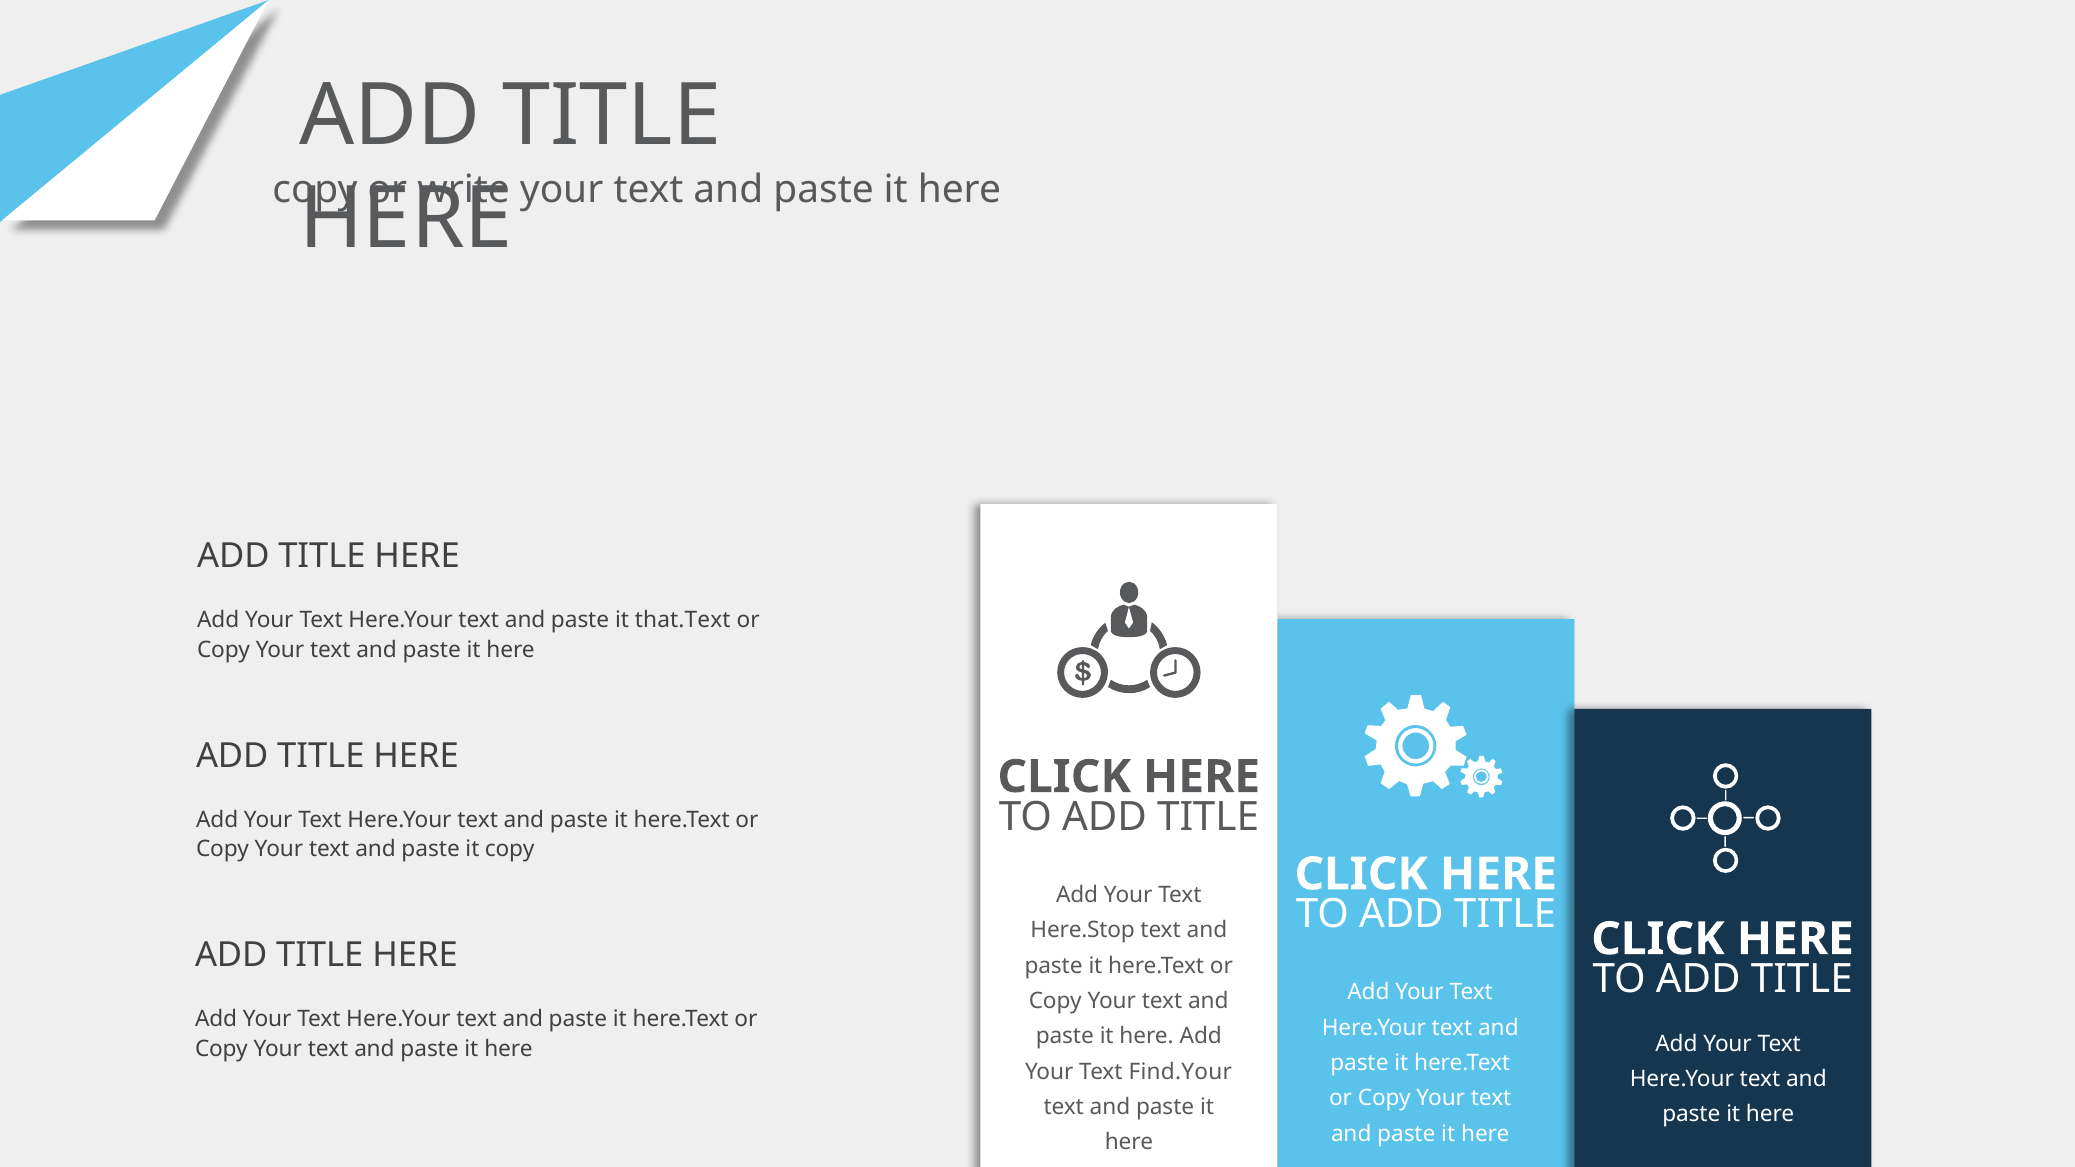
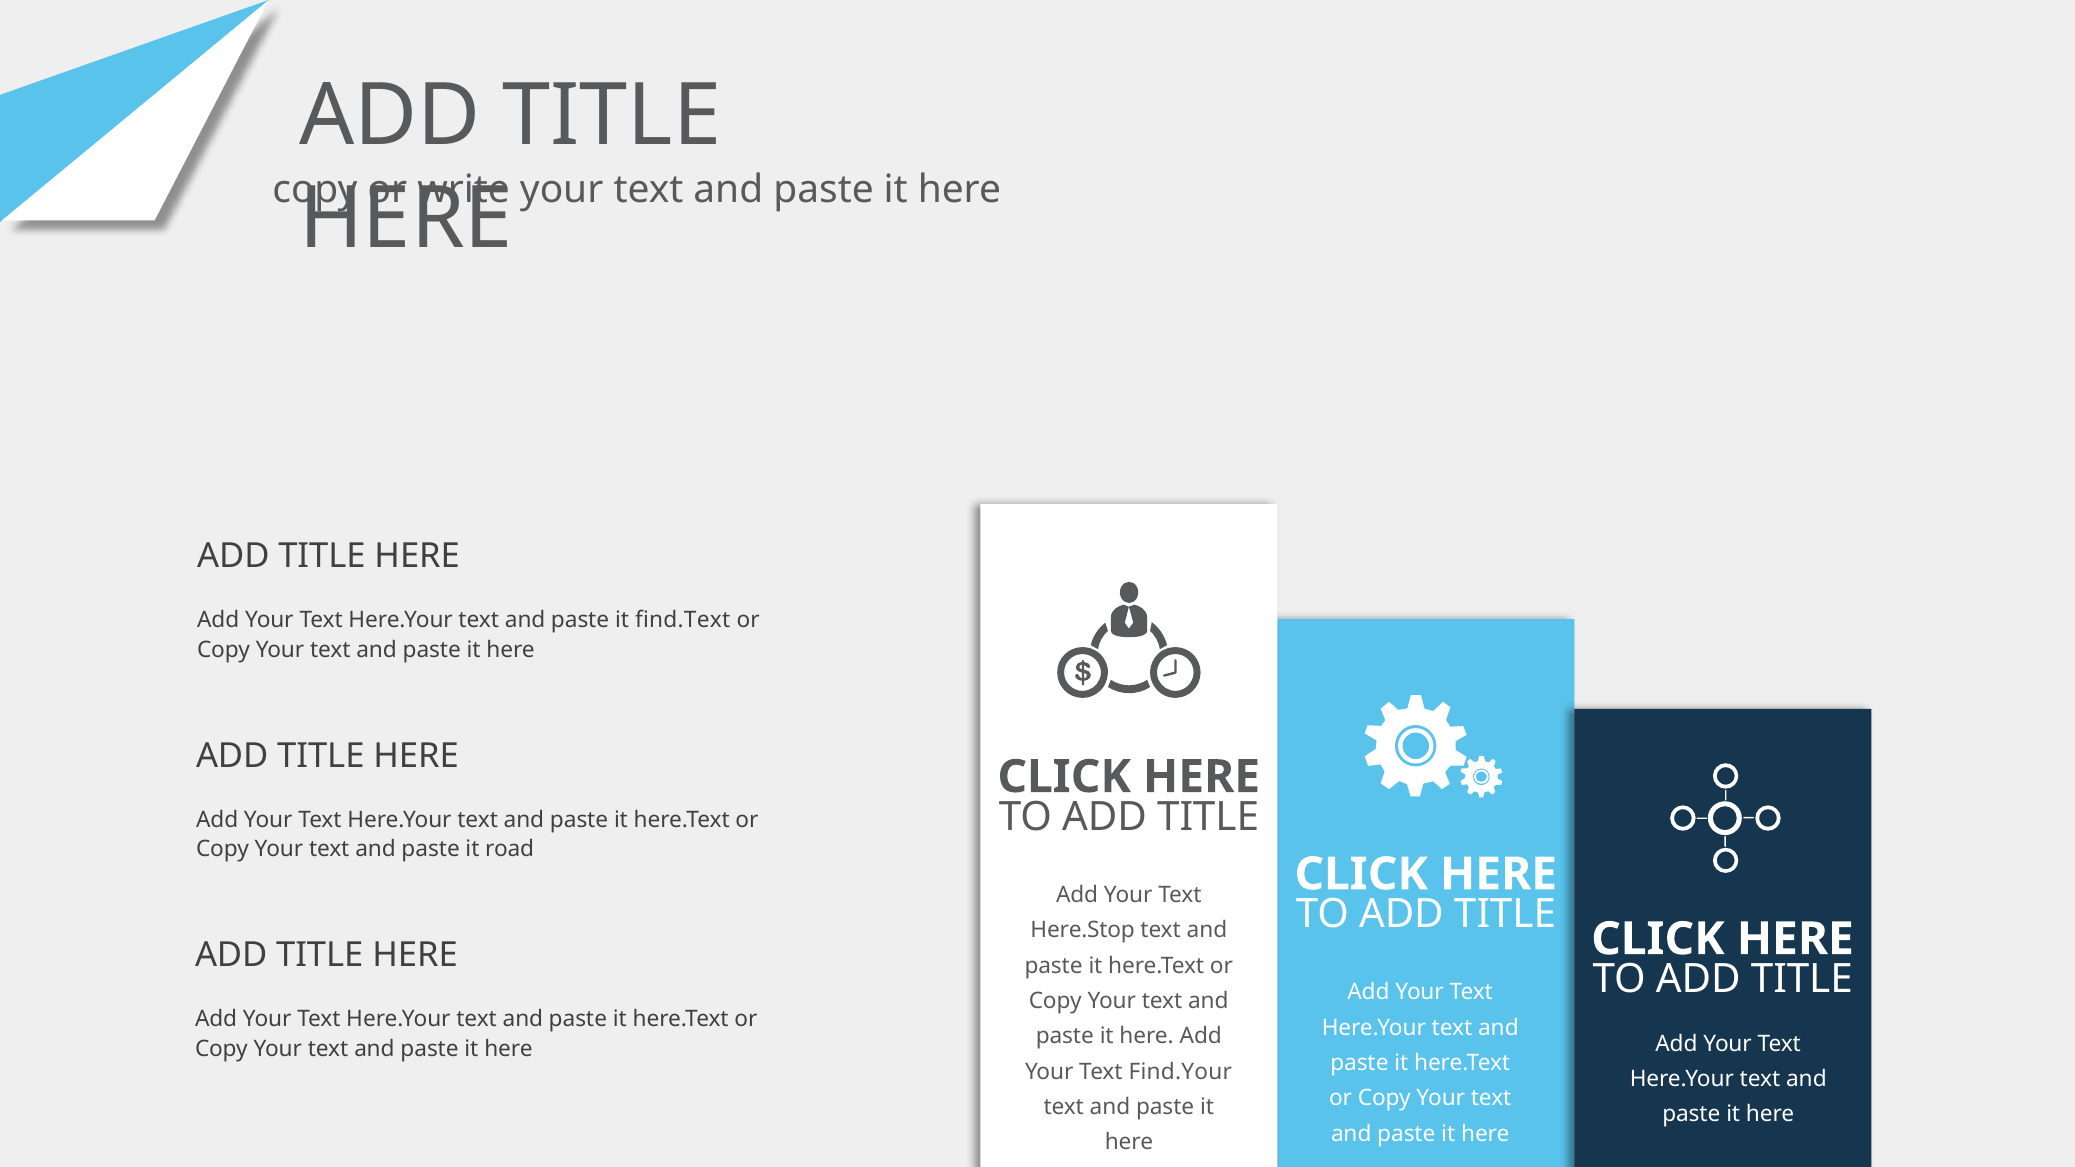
that.Text: that.Text -> find.Text (683, 620)
it copy: copy -> road (510, 850)
